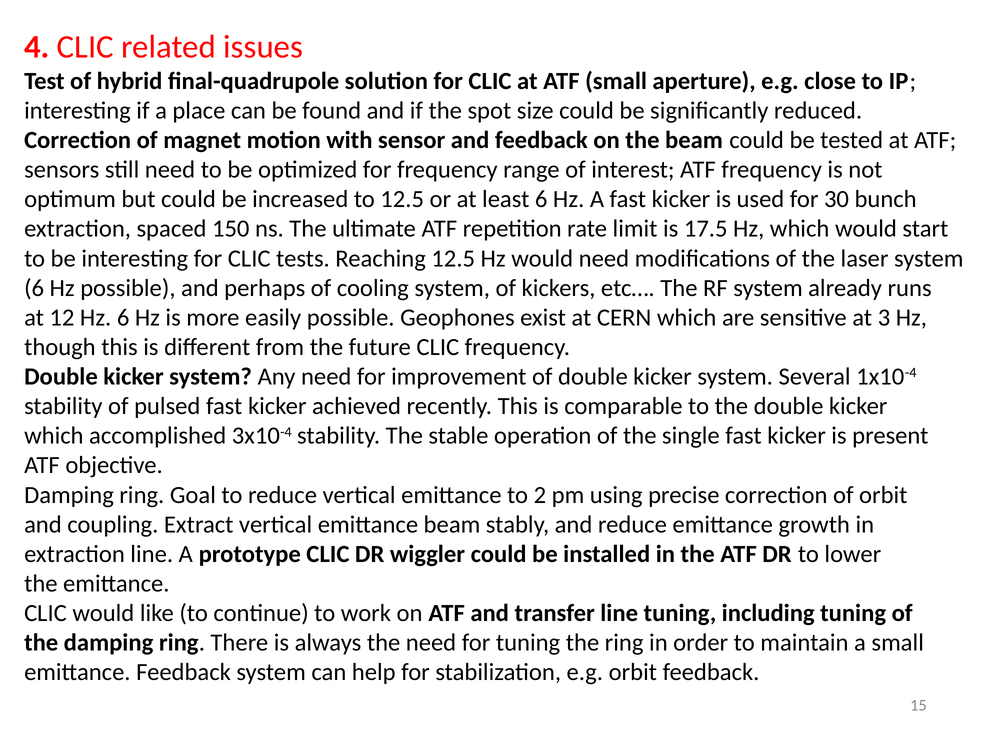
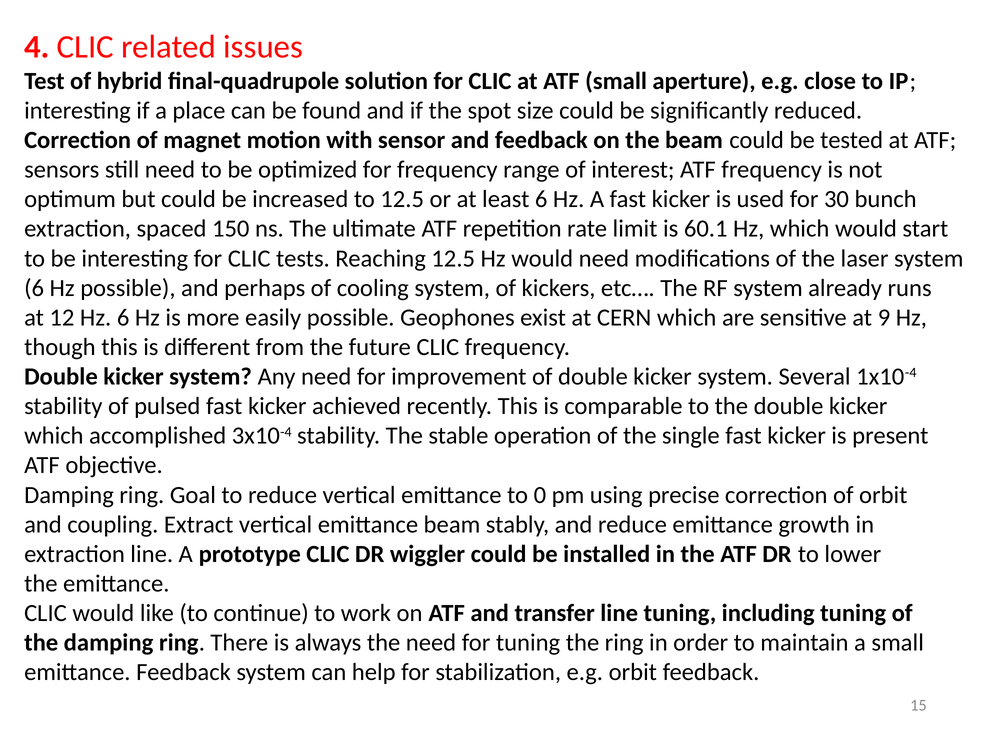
17.5: 17.5 -> 60.1 (706, 229)
3: 3 -> 9 (884, 318)
2: 2 -> 0 (540, 495)
